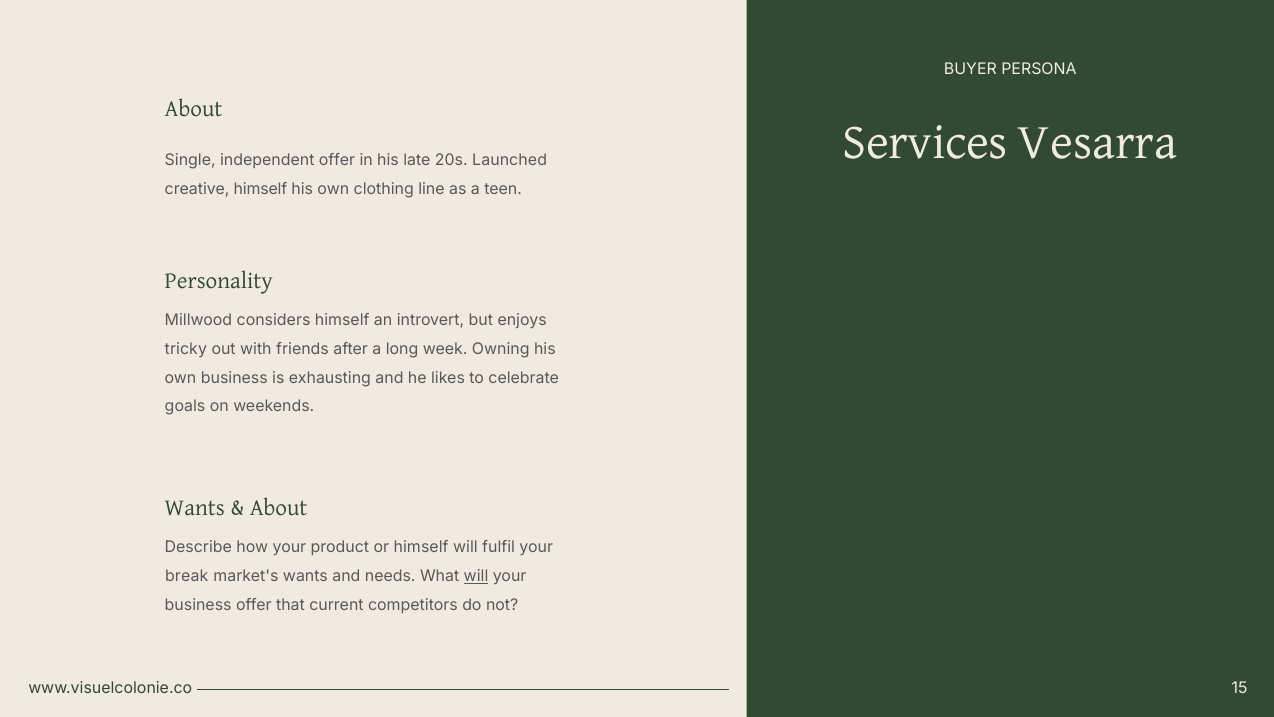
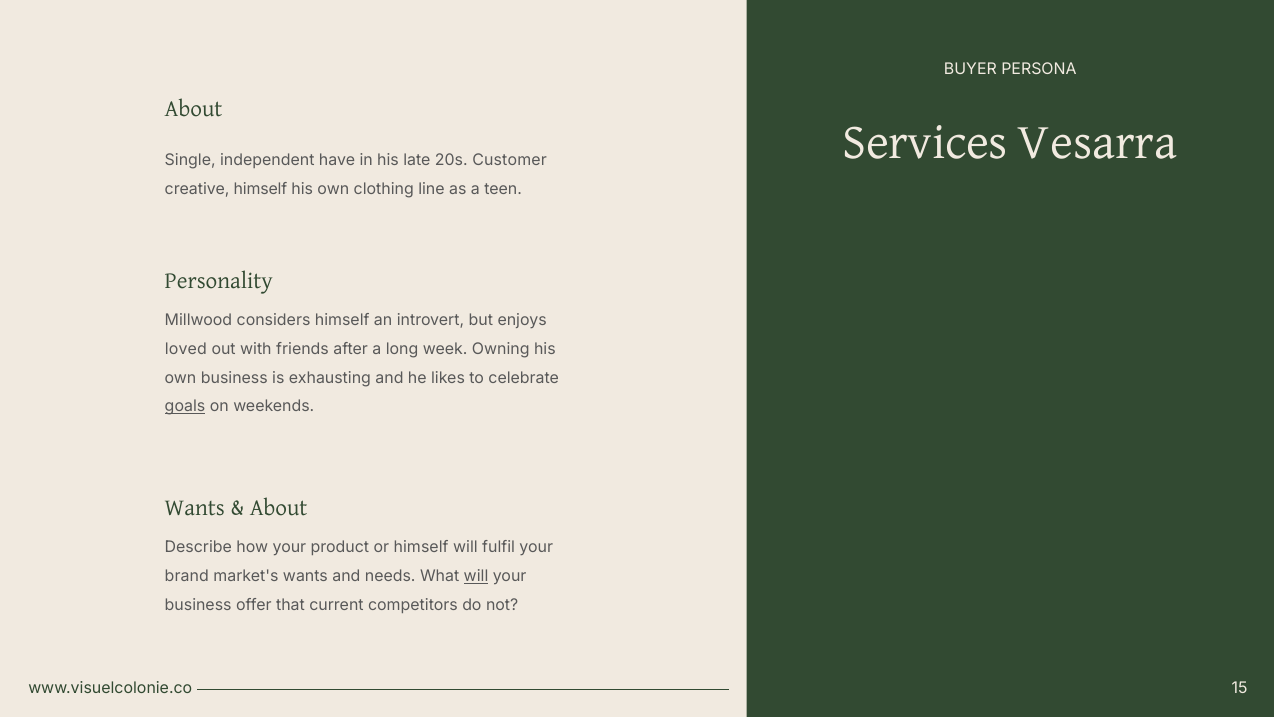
independent offer: offer -> have (337, 161)
Launched: Launched -> Customer (510, 161)
tricky: tricky -> loved (186, 349)
goals underline: none -> present (185, 406)
break: break -> brand (187, 576)
